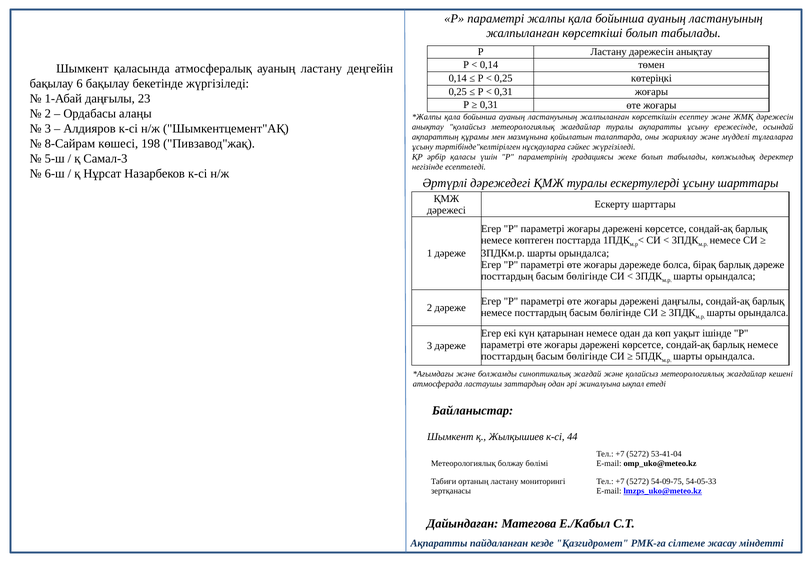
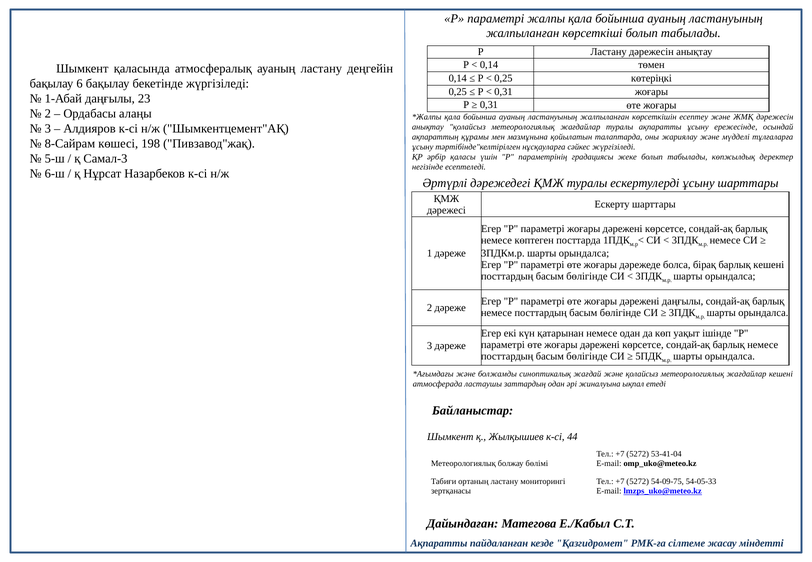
барлық дәреже: дәреже -> кешені (769, 265)
